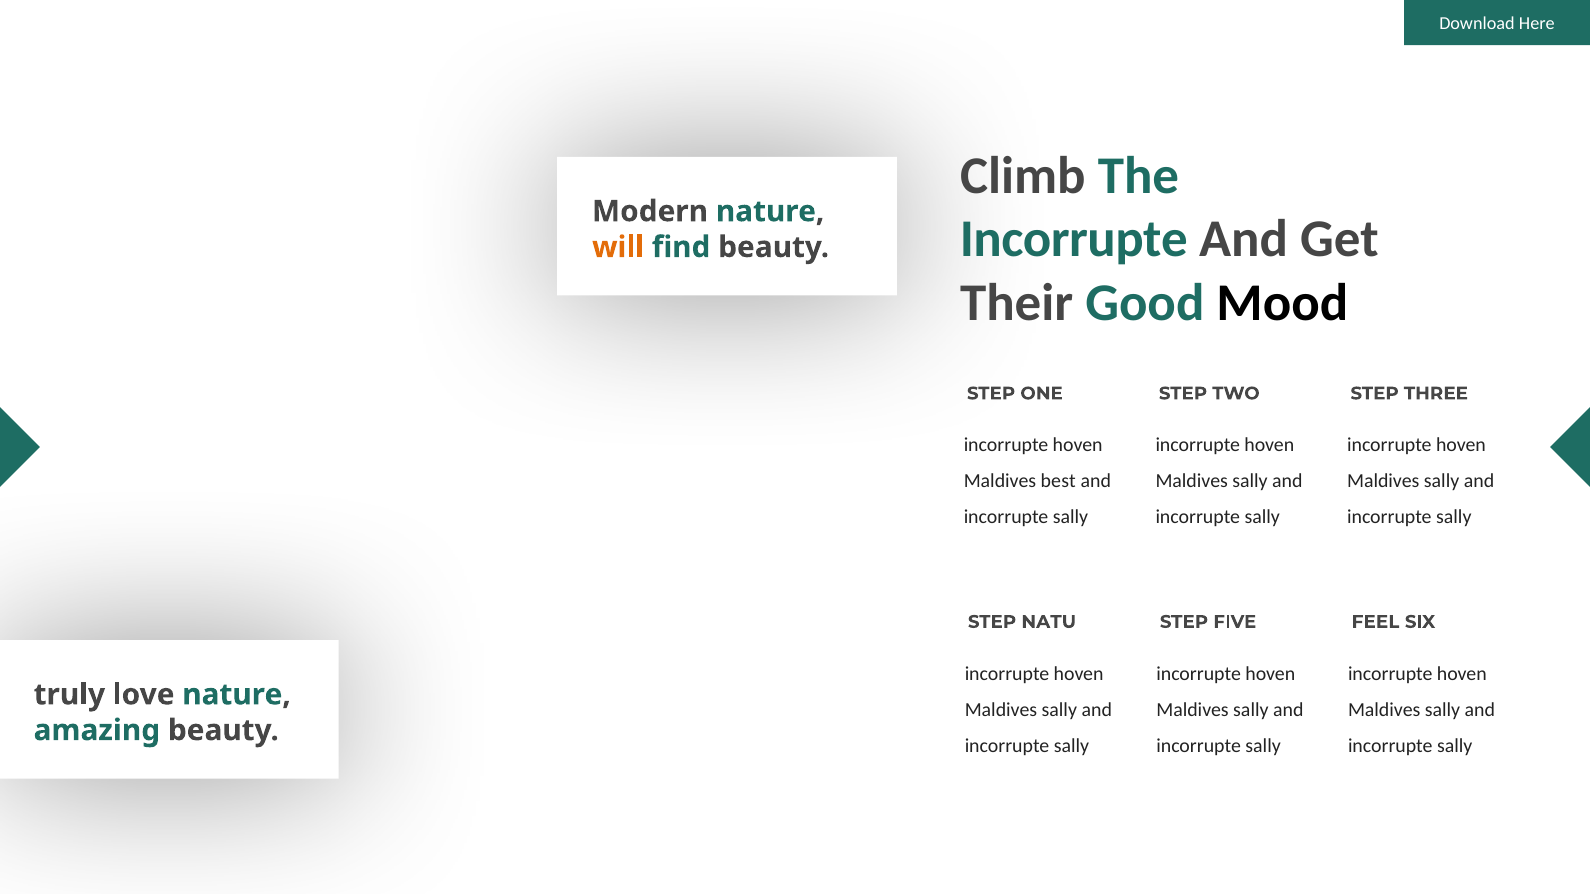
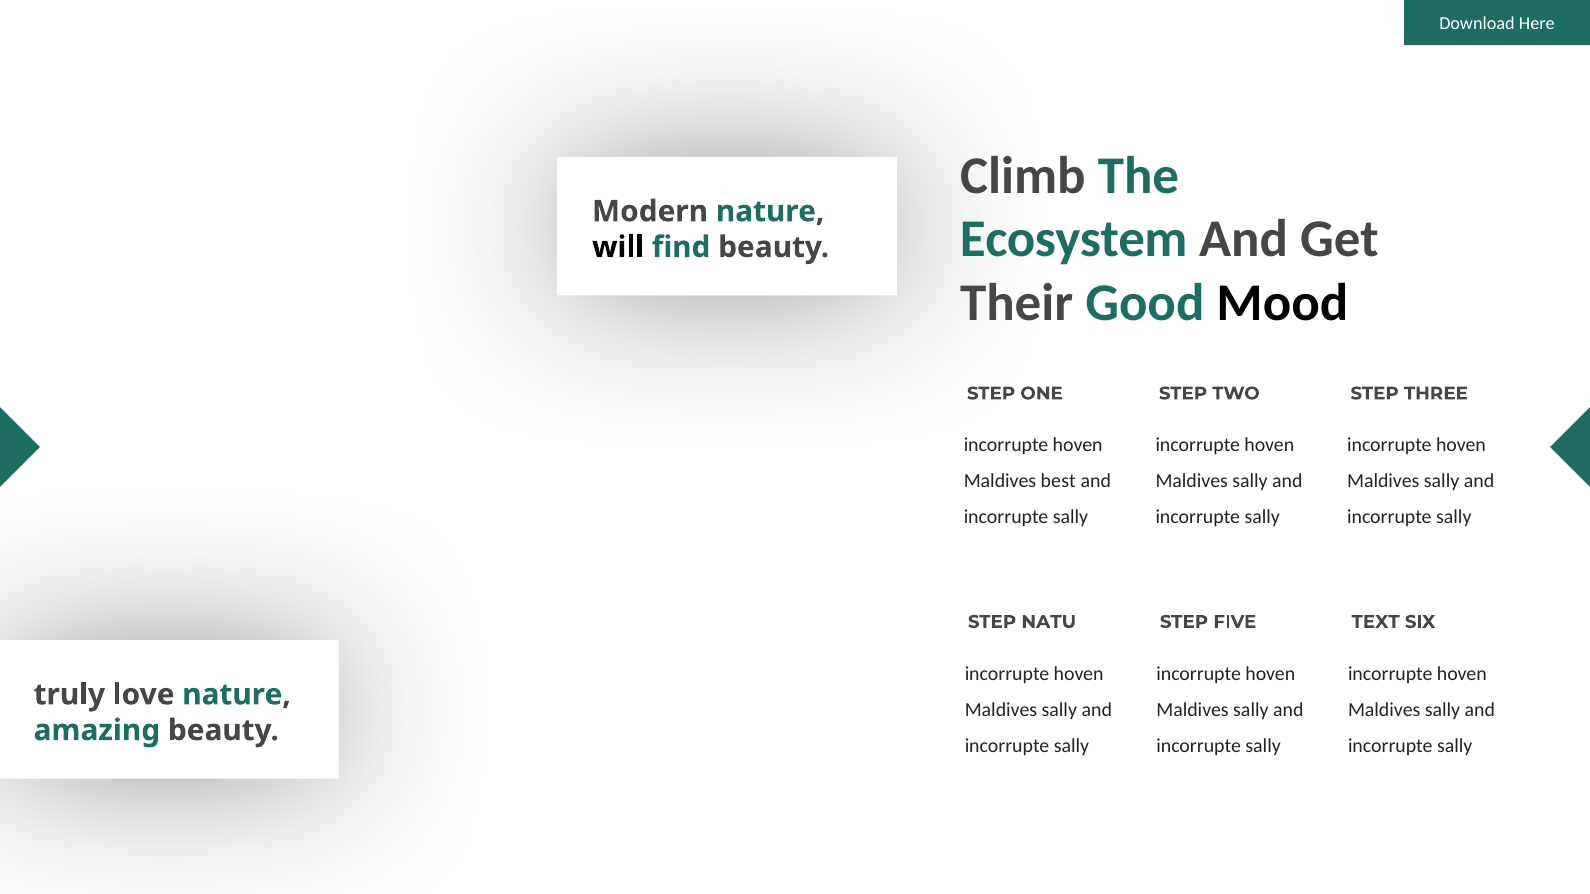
Incorrupte: Incorrupte -> Ecosystem (1074, 239)
will colour: orange -> black (618, 247)
FEEL: FEEL -> TEXT (1376, 622)
